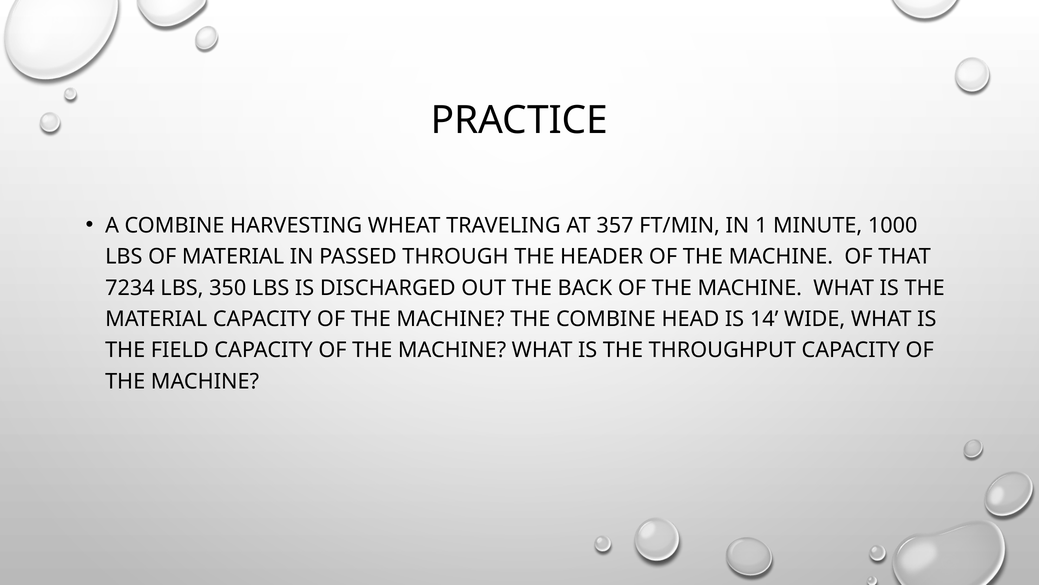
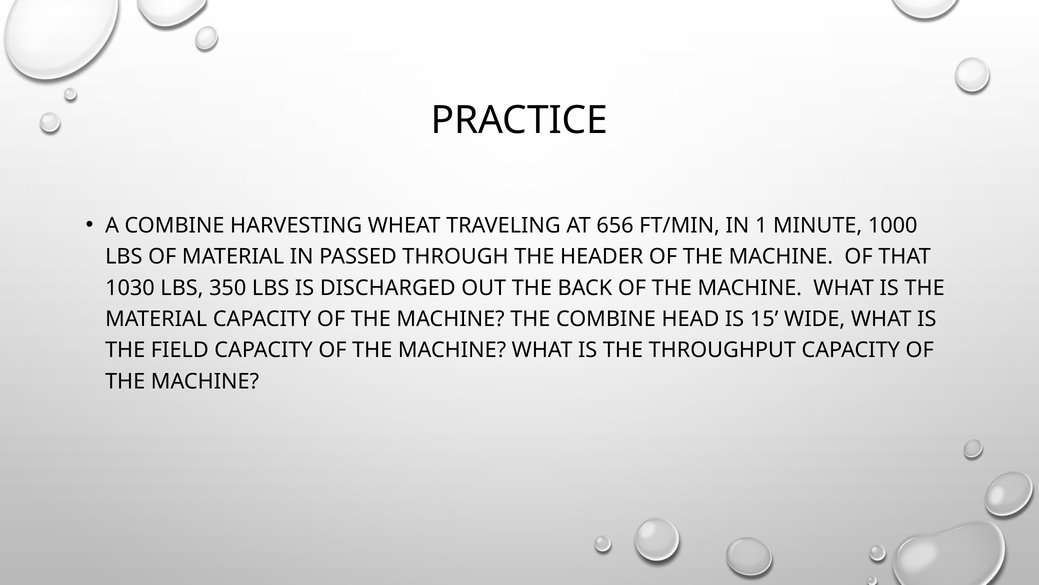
357: 357 -> 656 (615, 225)
7234: 7234 -> 1030 (130, 288)
14: 14 -> 15 (764, 319)
